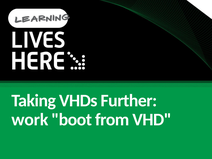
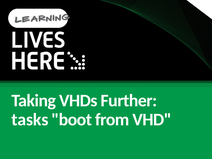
work: work -> tasks (30, 120)
